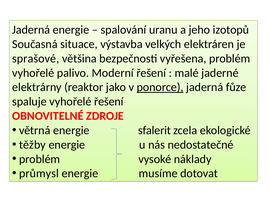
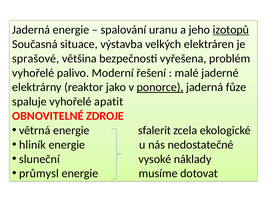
izotopů underline: none -> present (231, 30)
vyhořelé řešení: řešení -> apatit (109, 101)
těžby: těžby -> hliník (32, 145)
problém: problém -> sluneční (39, 159)
